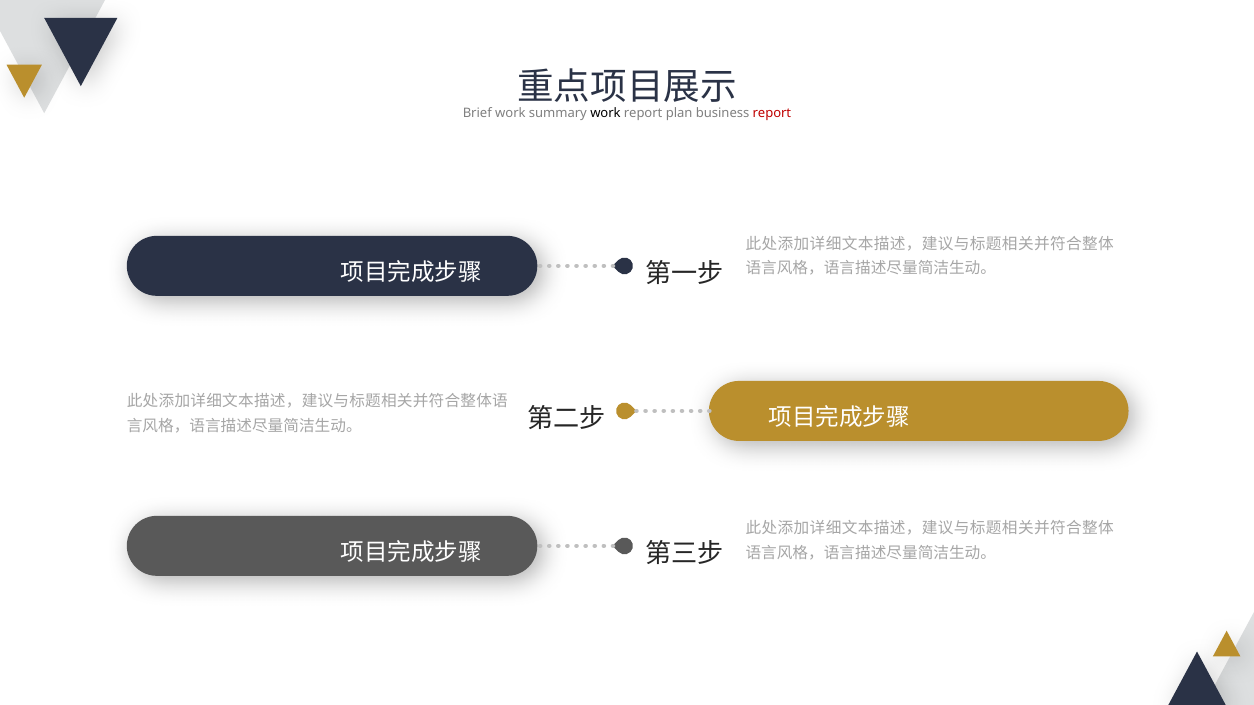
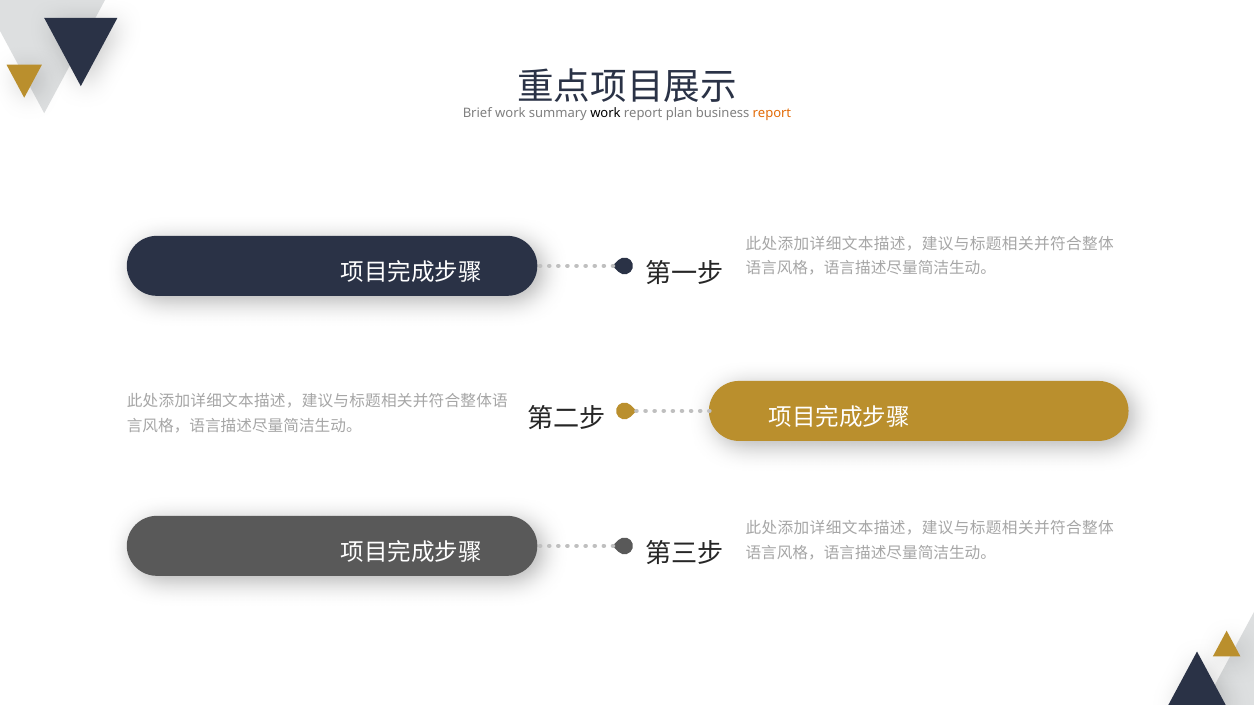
report colour: red -> orange (772, 113)
